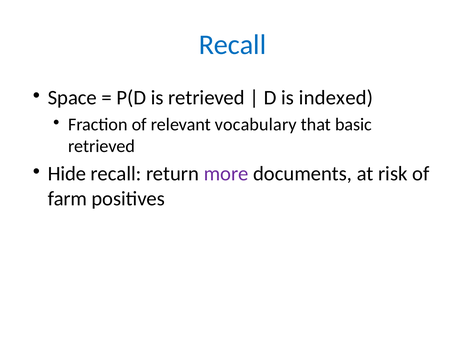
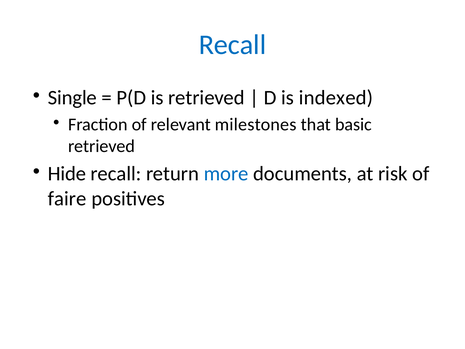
Space: Space -> Single (72, 98)
vocabulary: vocabulary -> milestones (256, 124)
more colour: purple -> blue (226, 174)
farm: farm -> faire (67, 198)
